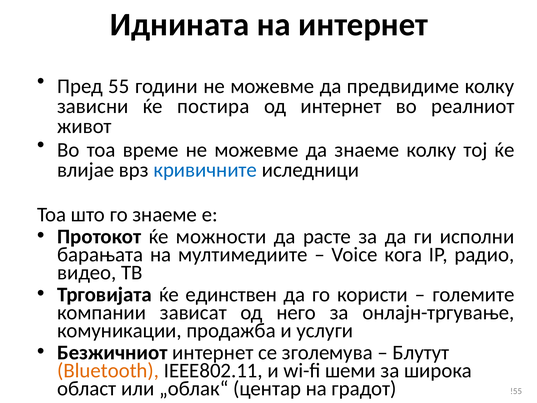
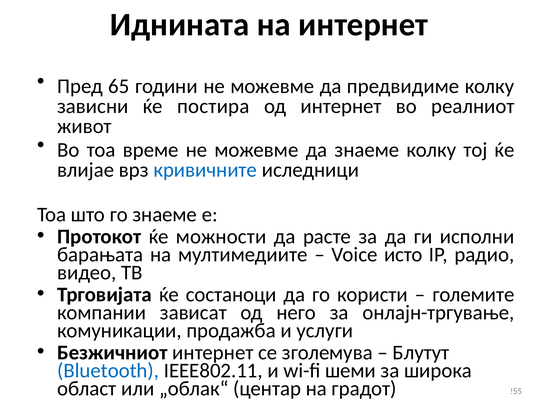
55: 55 -> 65 (119, 86)
кога: кога -> исто (403, 255)
единствен: единствен -> состаноци (231, 294)
Bluetooth colour: orange -> blue (108, 370)
